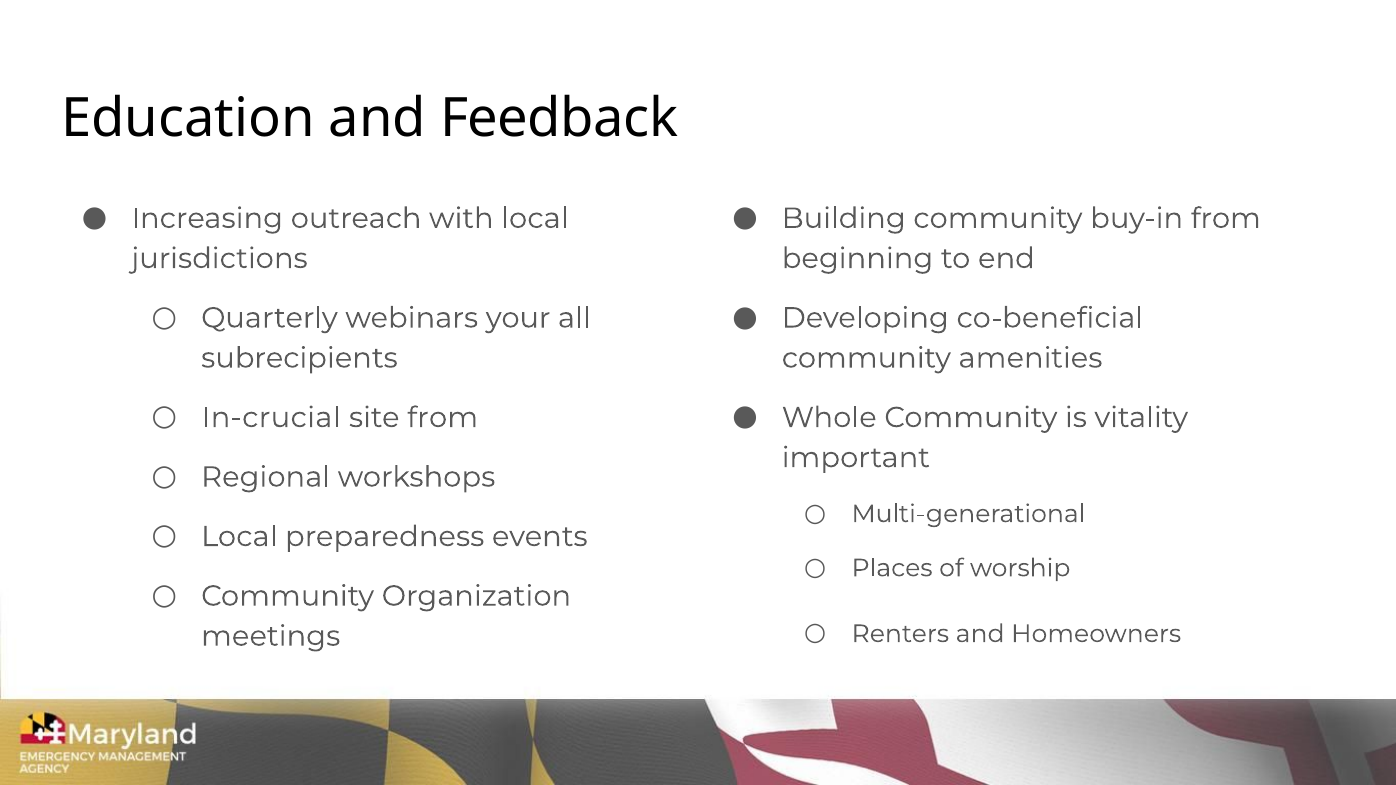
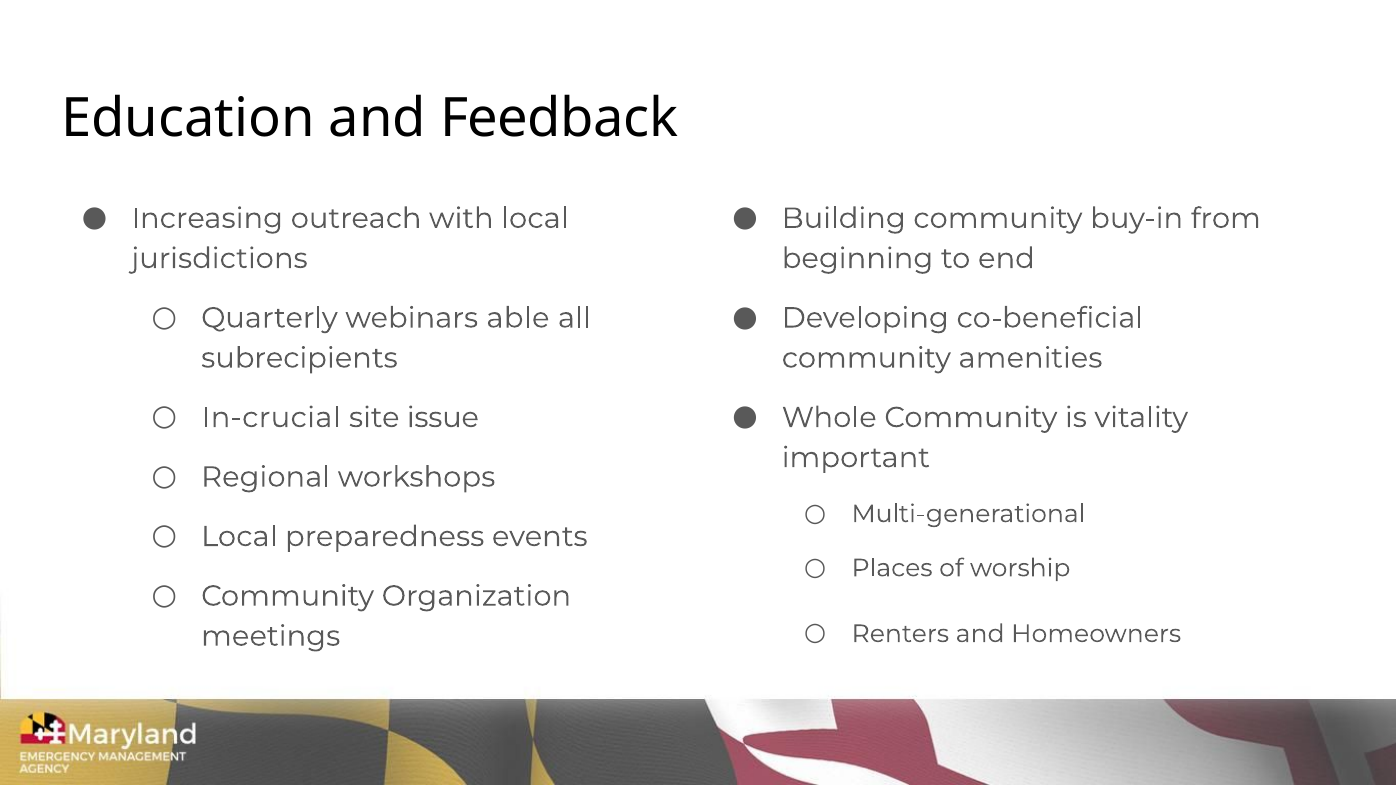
your: your -> able (518, 318)
site from: from -> issue (443, 418)
